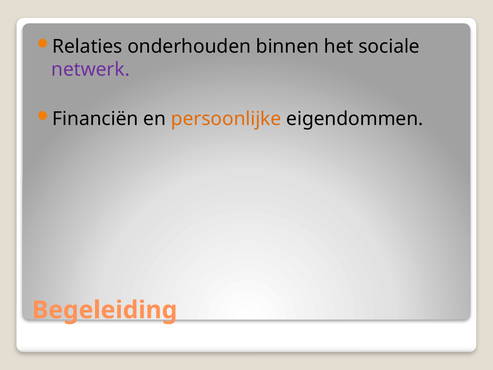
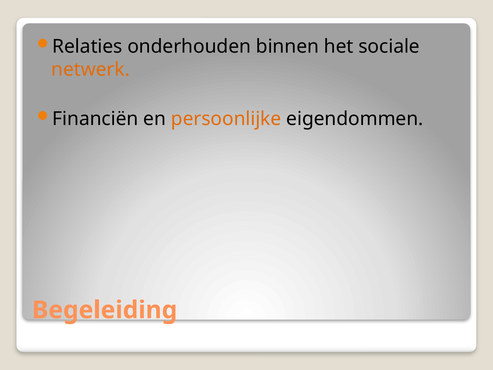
netwerk colour: purple -> orange (91, 69)
